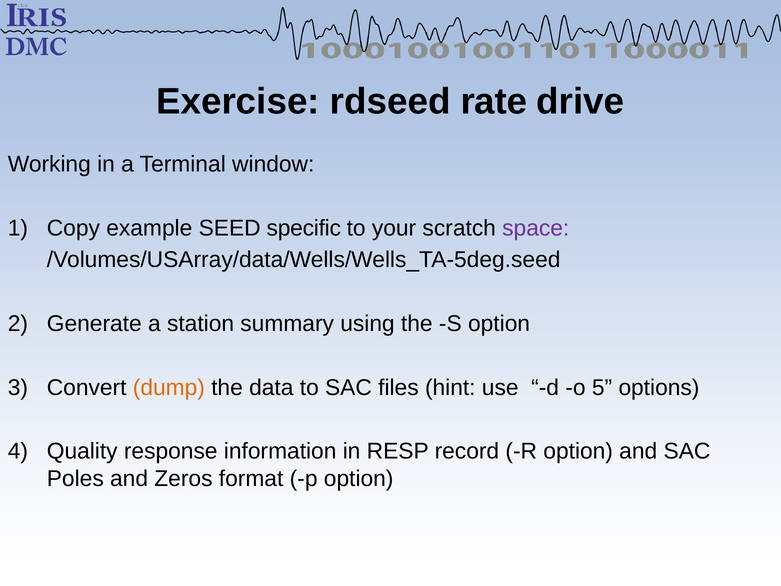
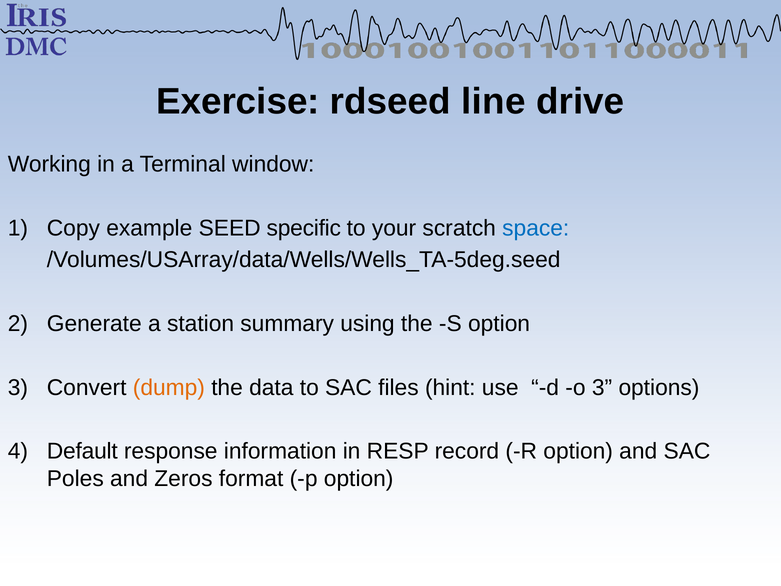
rate: rate -> line (493, 101)
space colour: purple -> blue (536, 228)
o 5: 5 -> 3 (602, 387)
Quality: Quality -> Default (82, 451)
